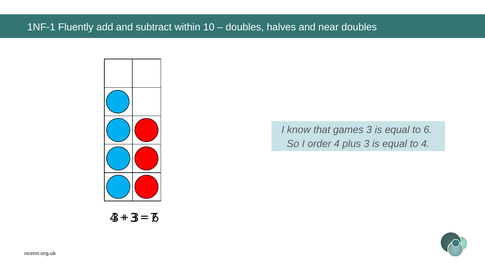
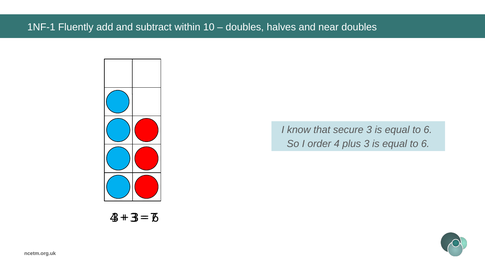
games: games -> secure (348, 130)
4: 4 -> 6 (425, 144)
